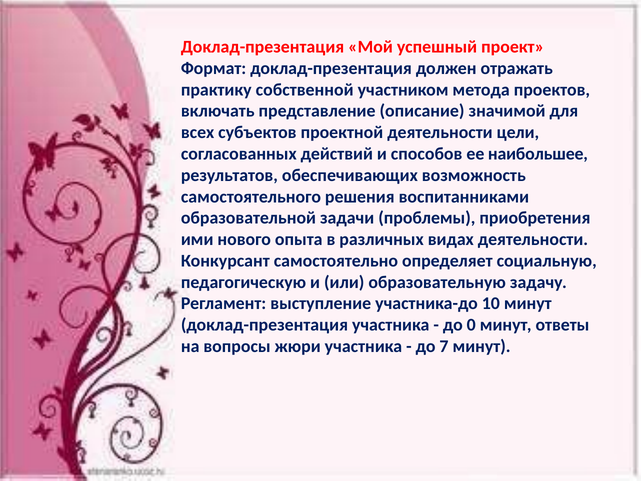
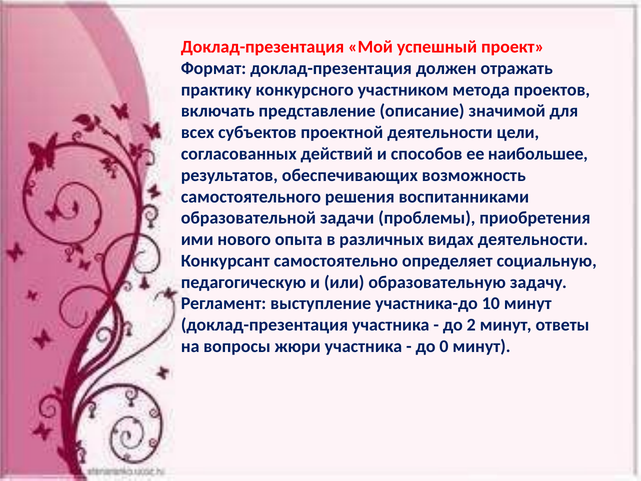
собственной: собственной -> конкурсного (305, 90)
0: 0 -> 2 (471, 325)
7: 7 -> 0 (444, 346)
